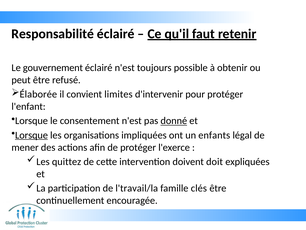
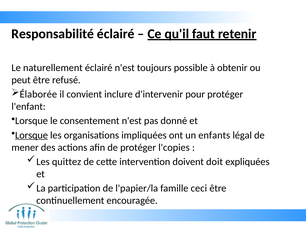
gouvernement: gouvernement -> naturellement (53, 68)
limites: limites -> inclure (119, 94)
donné underline: present -> none (174, 121)
l'exerce: l'exerce -> l'copies (174, 147)
l'travail/la: l'travail/la -> l'papier/la (137, 188)
clés: clés -> ceci (199, 188)
